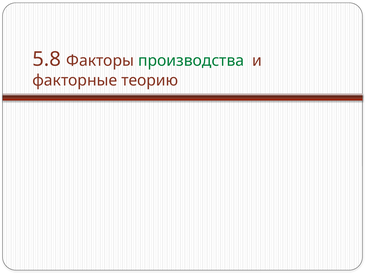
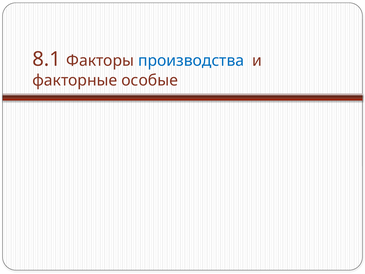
5.8: 5.8 -> 8.1 (47, 59)
производства colour: green -> blue (191, 61)
теорию: теорию -> особые (150, 80)
